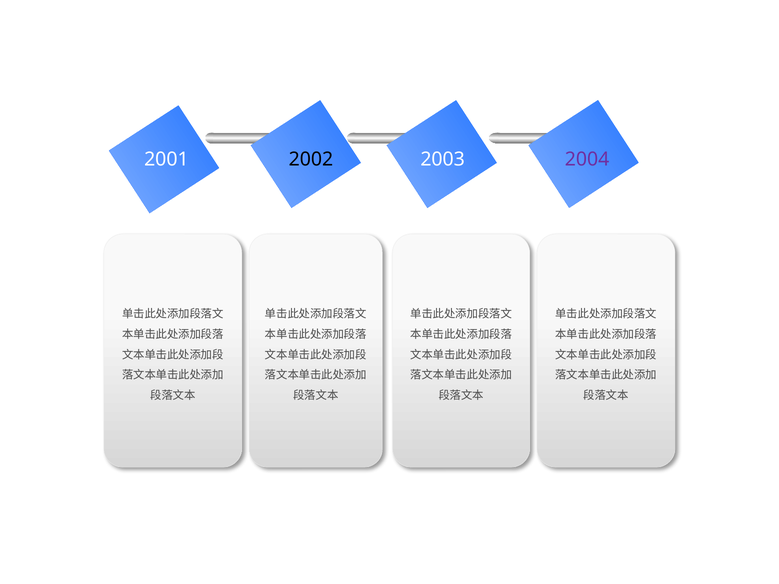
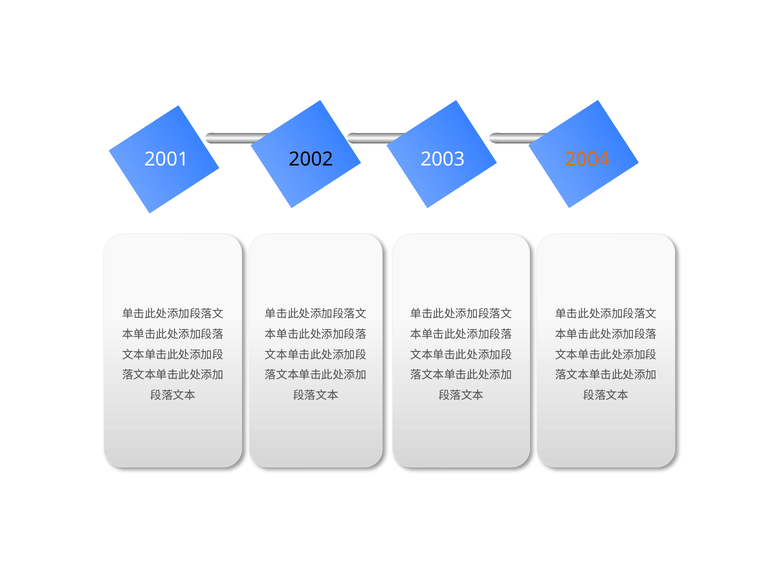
2004 colour: purple -> orange (587, 159)
